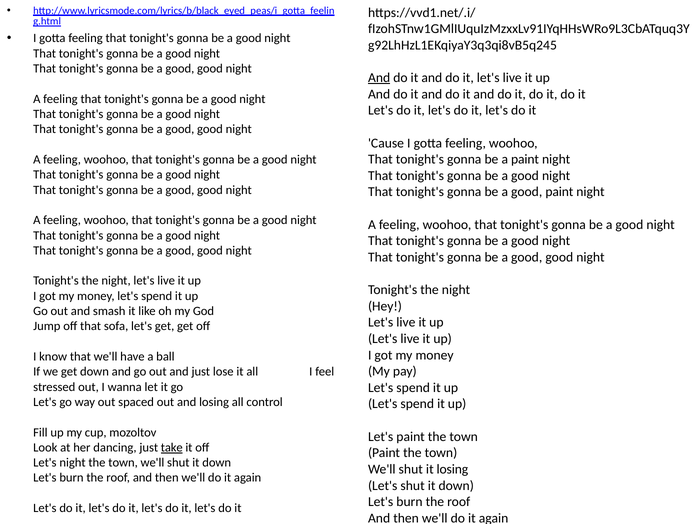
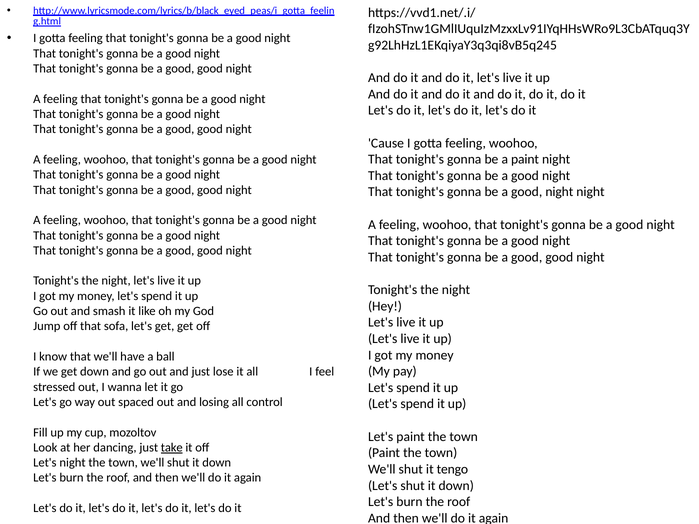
And underline: present -> none (379, 78)
paint: paint -> night (559, 192)
it losing: losing -> tengo (452, 469)
